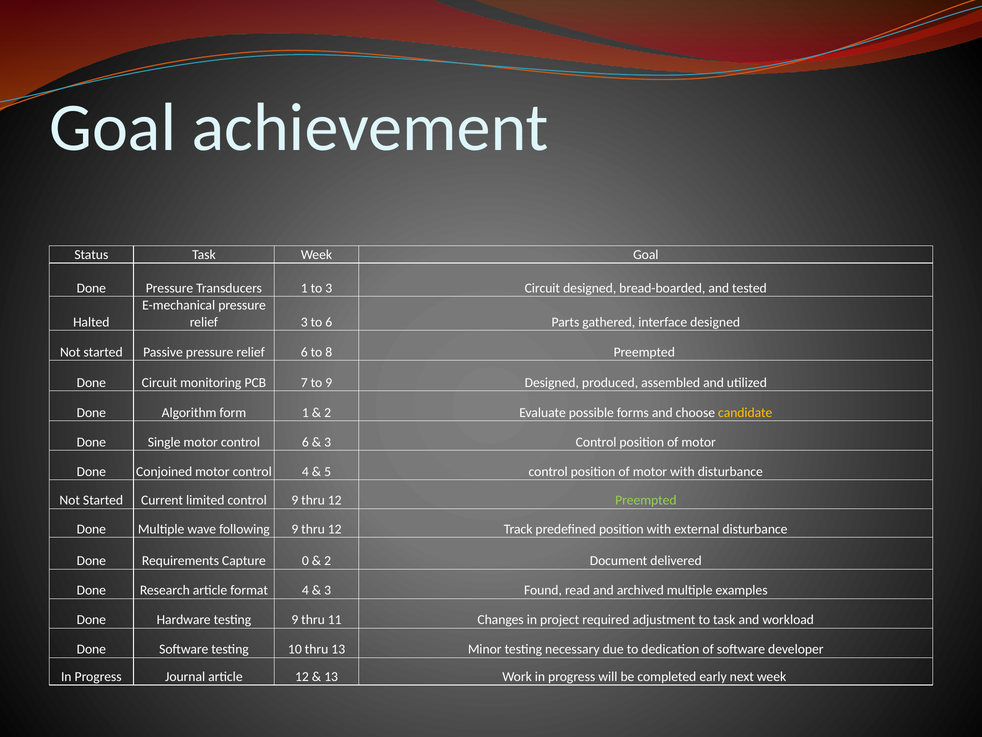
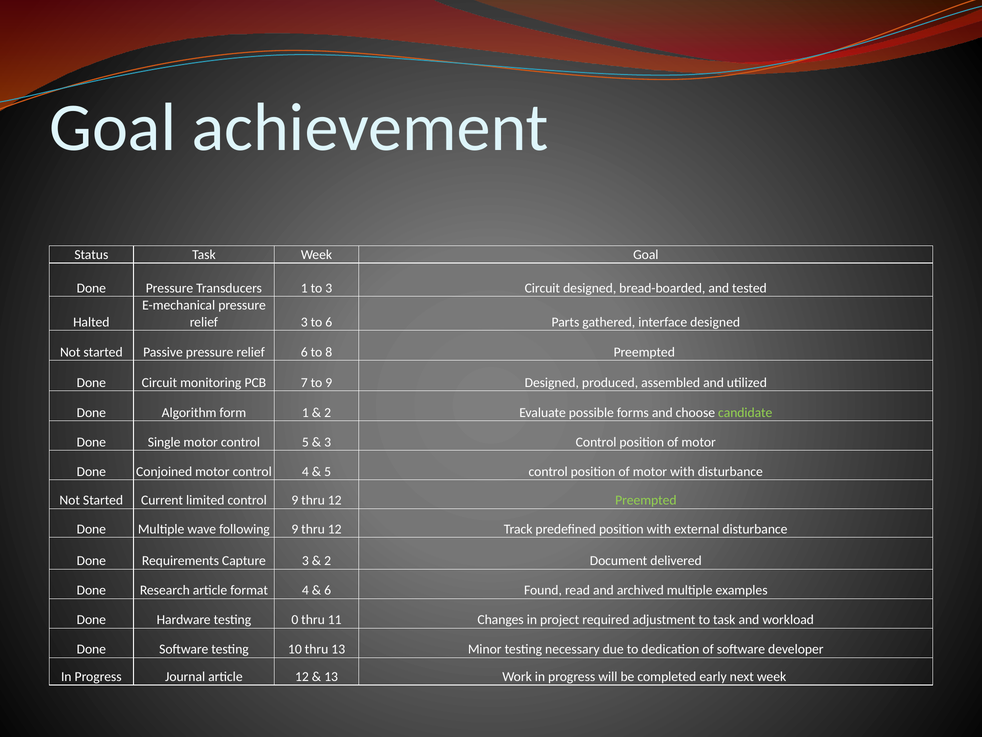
candidate colour: yellow -> light green (745, 412)
control 6: 6 -> 5 (305, 442)
Capture 0: 0 -> 3 (305, 561)
3: 3 -> 6 (328, 590)
testing 9: 9 -> 0 (295, 620)
